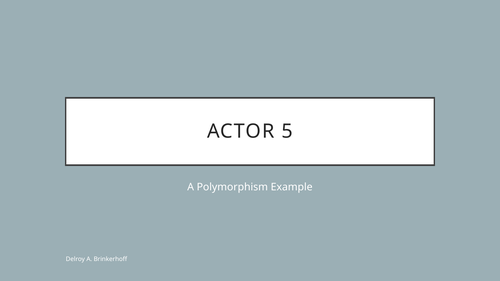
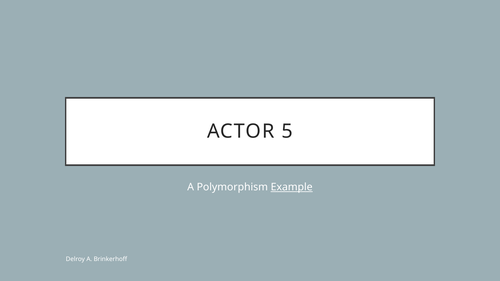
Example underline: none -> present (292, 187)
